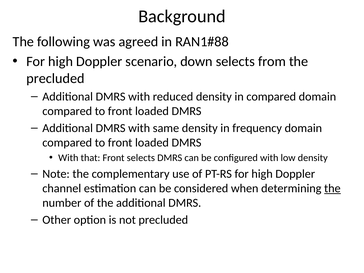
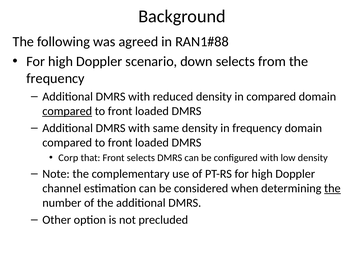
precluded: precluded -> frequency (56, 78)
compared underline: none -> present (67, 111)
With: With -> Corp (68, 158)
